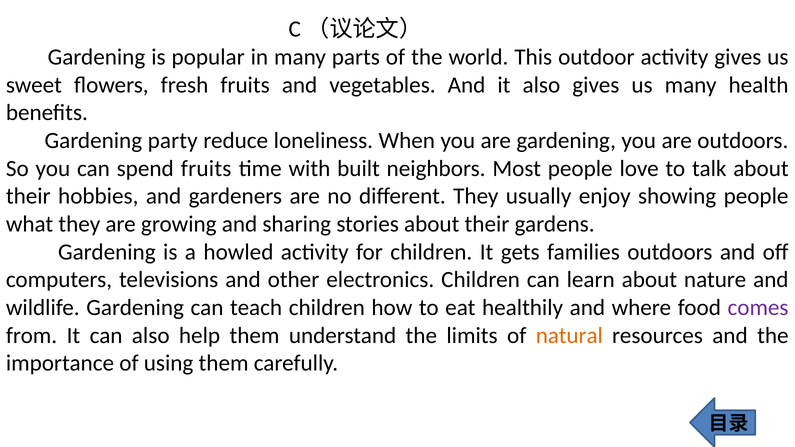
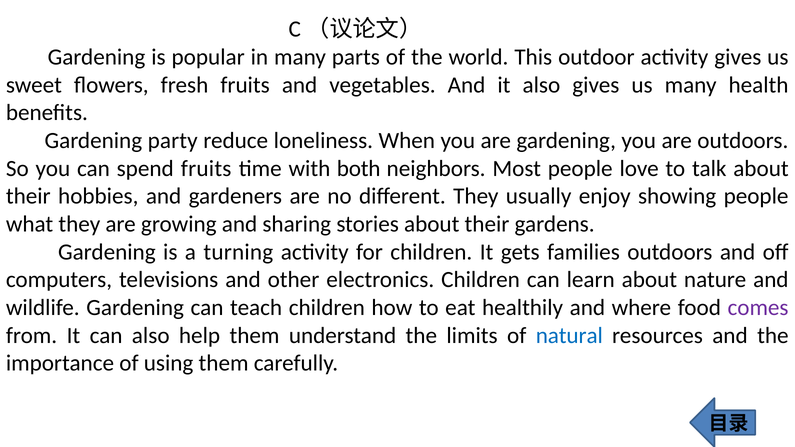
built: built -> both (359, 169)
howled: howled -> turning (238, 252)
natural colour: orange -> blue (569, 336)
